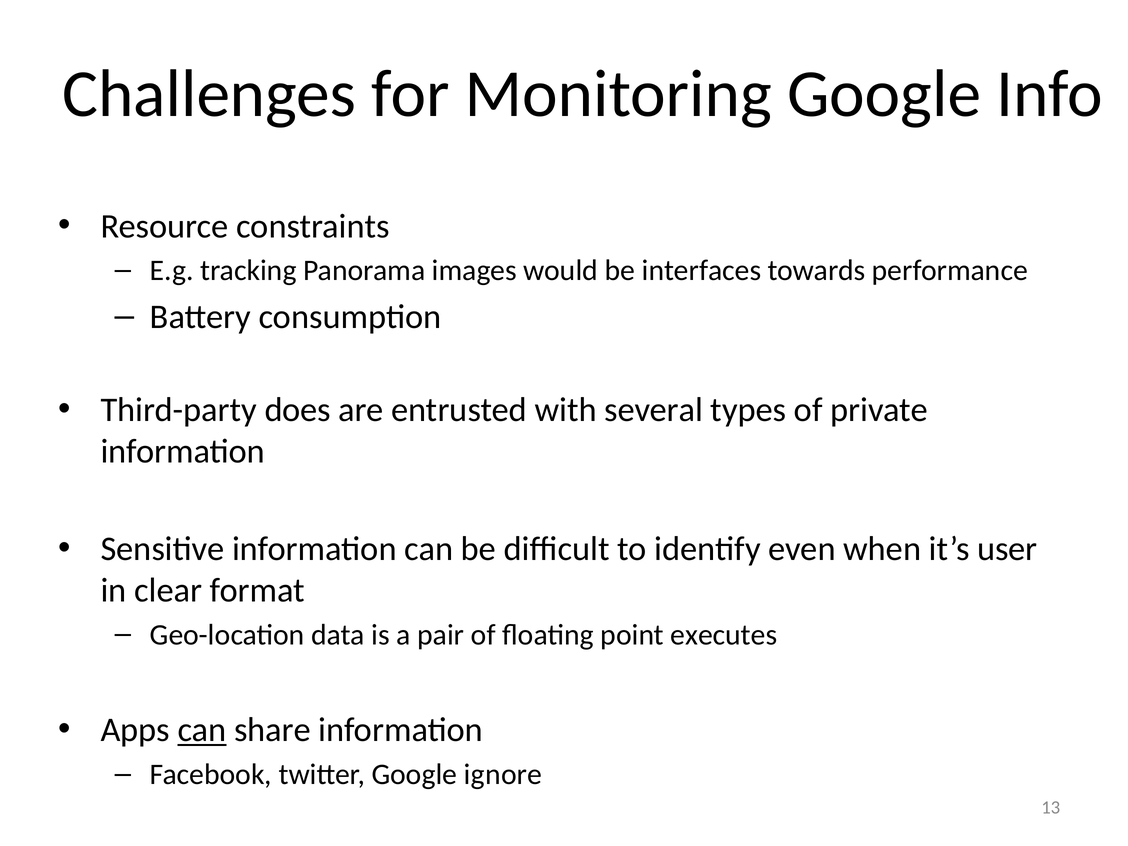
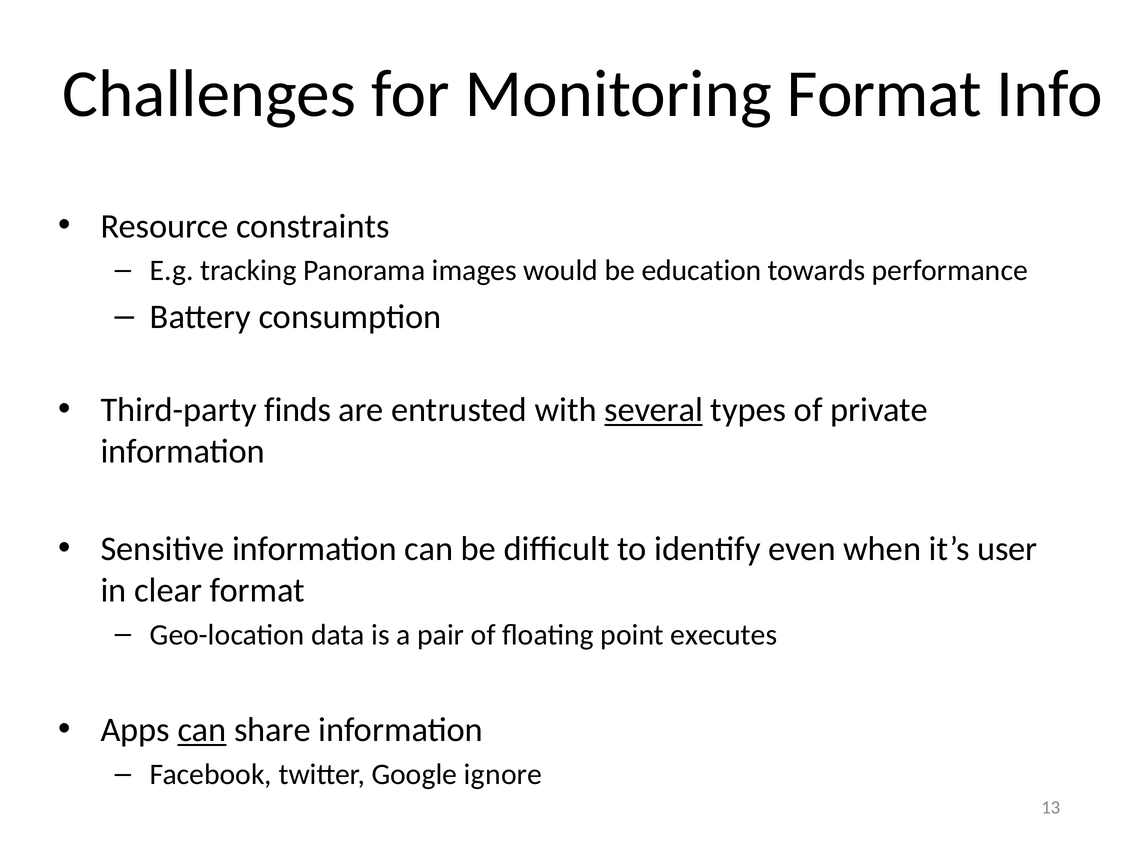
Monitoring Google: Google -> Format (884, 94)
interfaces: interfaces -> education (702, 271)
does: does -> finds (298, 410)
several underline: none -> present (654, 410)
